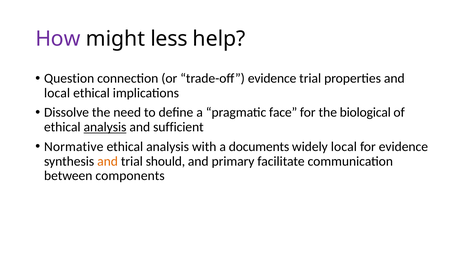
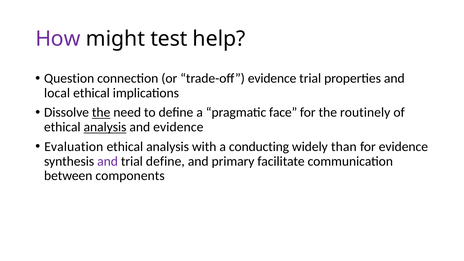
less: less -> test (169, 39)
the underline: none -> present (101, 113)
biological: biological -> routinely (365, 113)
and sufficient: sufficient -> evidence (178, 127)
Normative: Normative -> Evaluation (74, 147)
documents: documents -> conducting (259, 147)
widely local: local -> than (344, 147)
and colour: orange -> purple (108, 161)
trial should: should -> define (165, 161)
